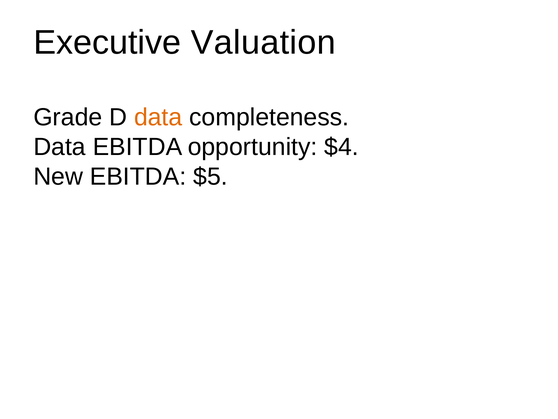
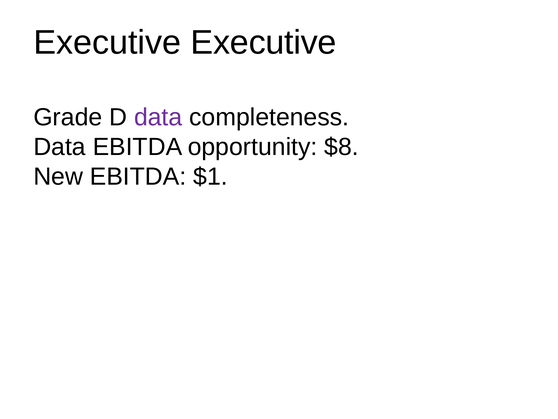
Executive Valuation: Valuation -> Executive (264, 42)
data colour: orange -> purple (158, 117)
$4: $4 -> $8 (341, 147)
$5: $5 -> $1 (211, 177)
